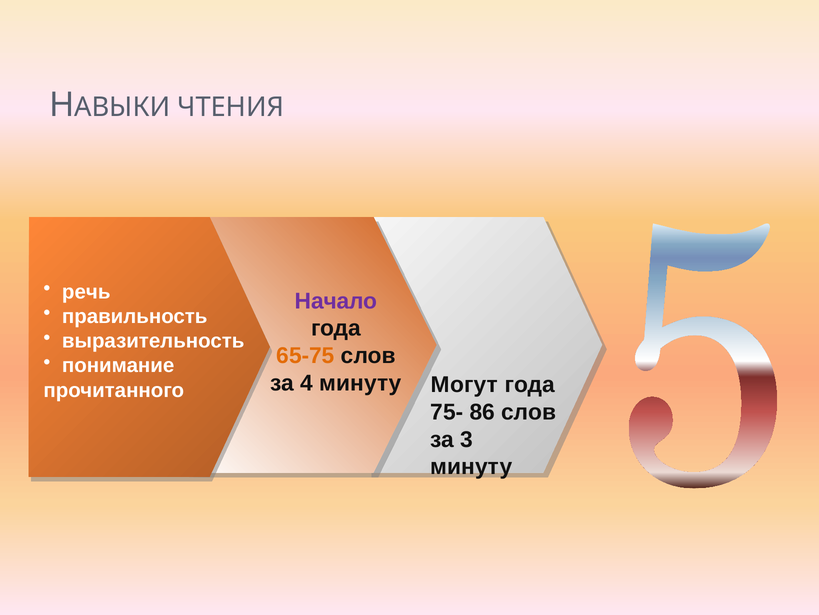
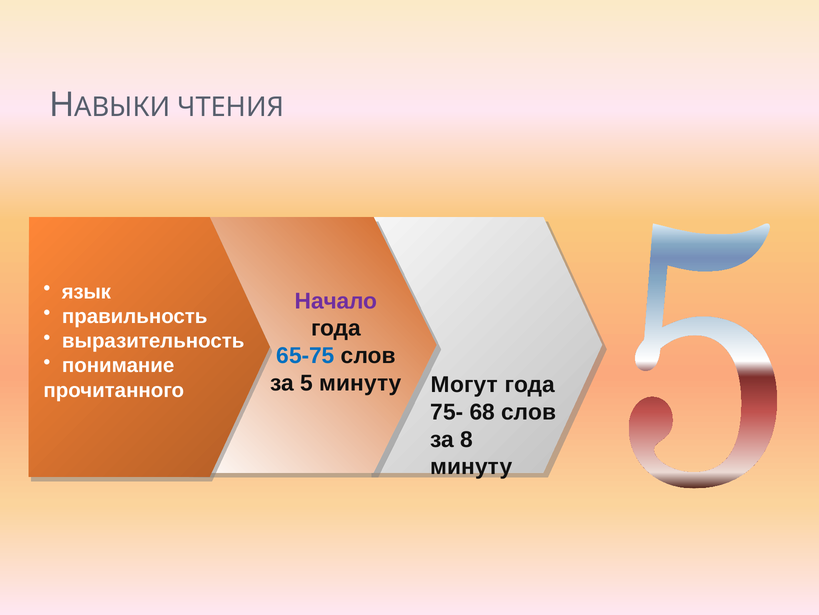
речь: речь -> язык (86, 292)
65-75 colour: orange -> blue (305, 355)
4: 4 -> 5 (307, 383)
86: 86 -> 68 (482, 412)
3: 3 -> 8 (467, 439)
